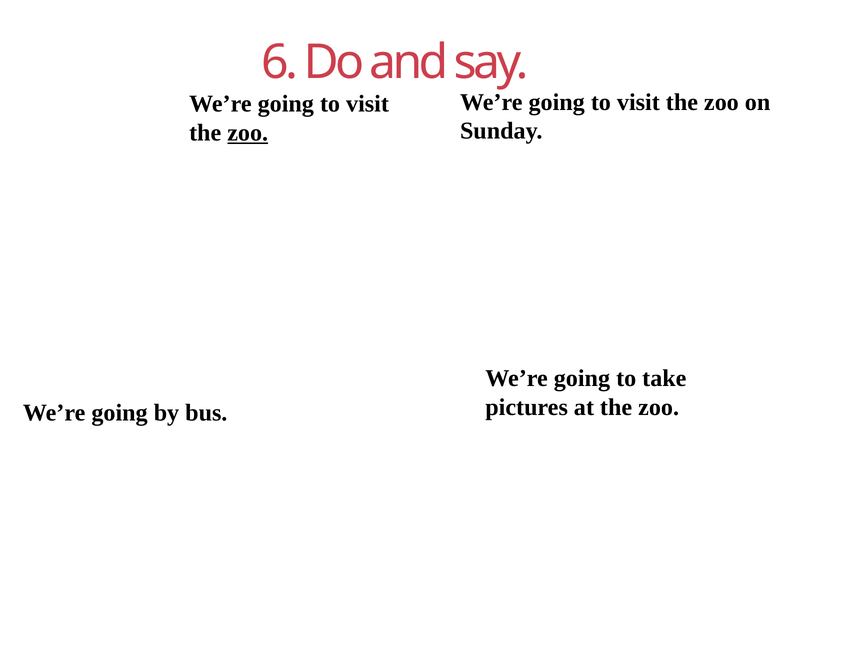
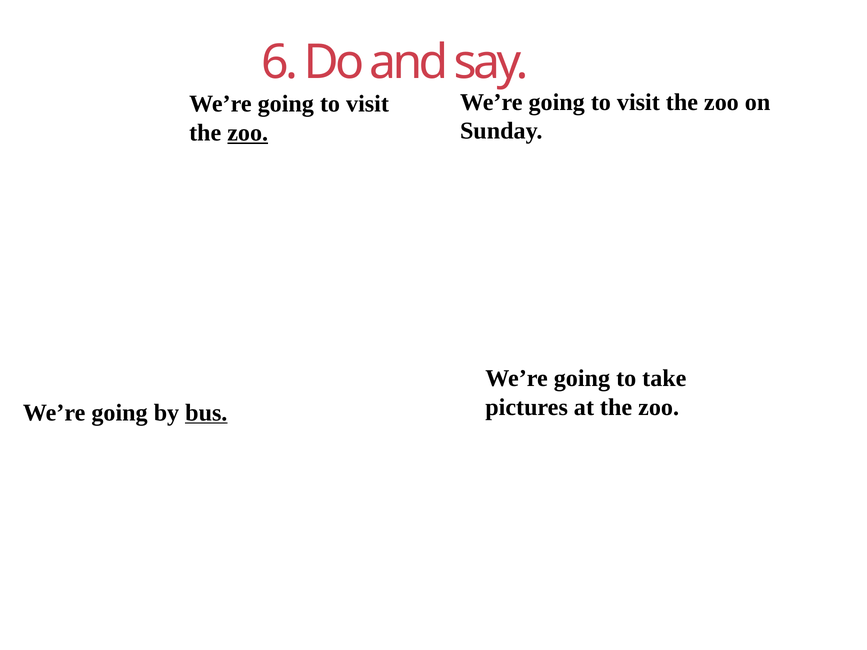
bus underline: none -> present (206, 413)
